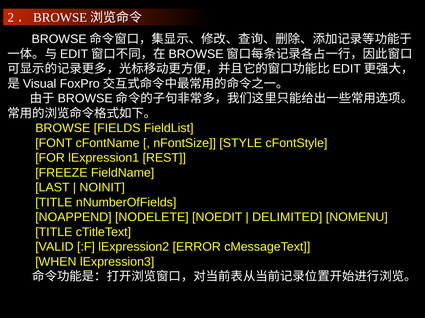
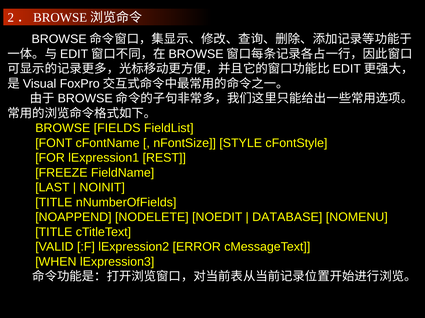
DELIMITED: DELIMITED -> DATABASE (287, 218)
